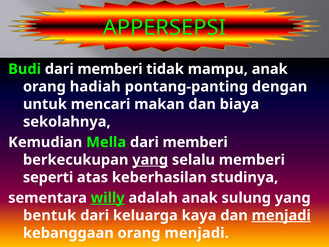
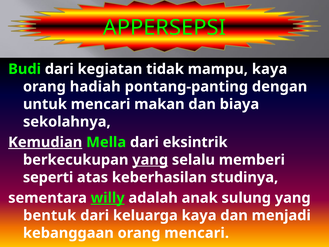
Budi dari memberi: memberi -> kegiatan (110, 69)
mampu anak: anak -> kaya (270, 69)
Kemudian underline: none -> present (45, 142)
Mella dari memberi: memberi -> eksintrik (195, 142)
menjadi underline: present -> none (281, 215)
orang menjadi: menjadi -> mencari (197, 233)
